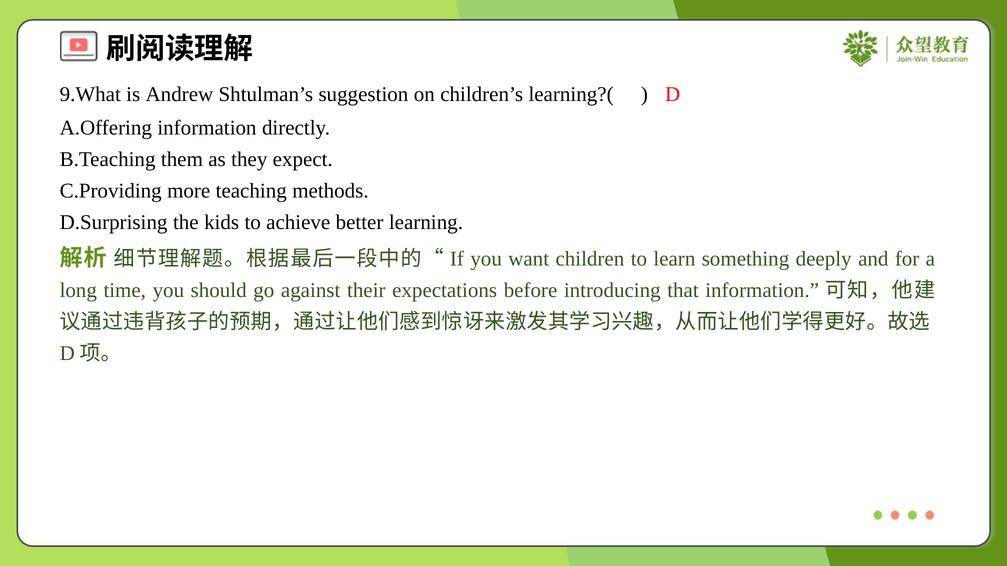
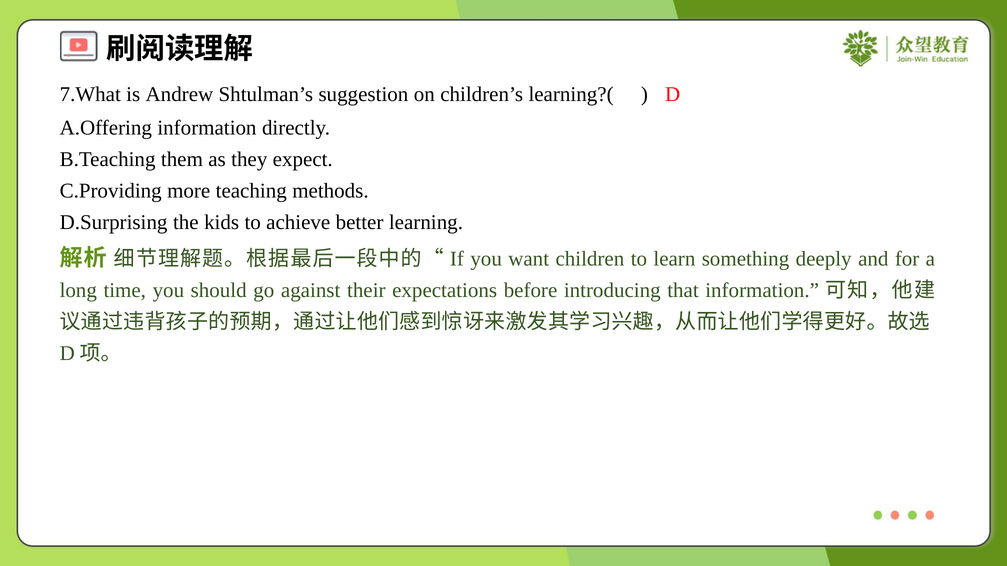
9.What: 9.What -> 7.What (90, 94)
